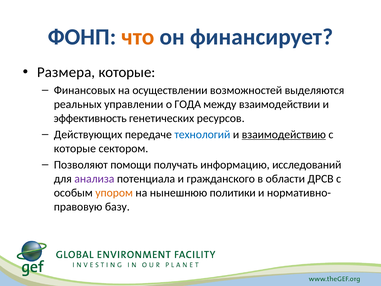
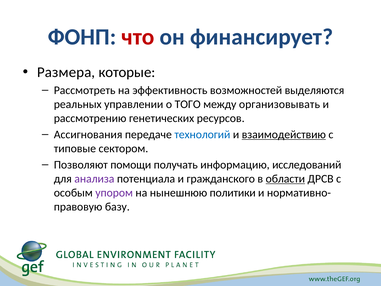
что colour: orange -> red (138, 37)
Финансовых: Финансовых -> Рассмотреть (85, 90)
осуществлении: осуществлении -> эффективность (170, 90)
ГОДА: ГОДА -> ТОГО (188, 104)
взаимодействии: взаимодействии -> организовывать (279, 104)
эффективность: эффективность -> рассмотрению (90, 118)
Действующих: Действующих -> Ассигнования (88, 134)
которые: которые -> типовые (75, 148)
области underline: none -> present (285, 179)
упором colour: orange -> purple (114, 193)
